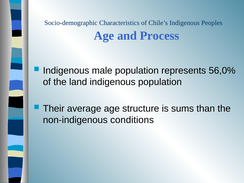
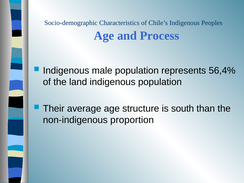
56,0%: 56,0% -> 56,4% (222, 71)
sums: sums -> south (183, 109)
conditions: conditions -> proportion (132, 120)
